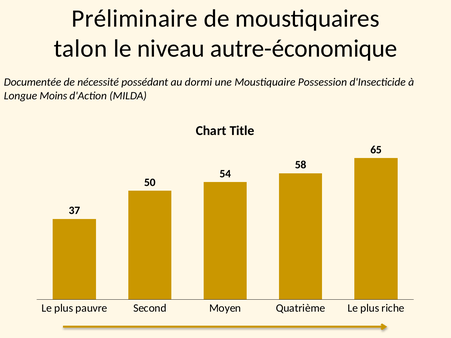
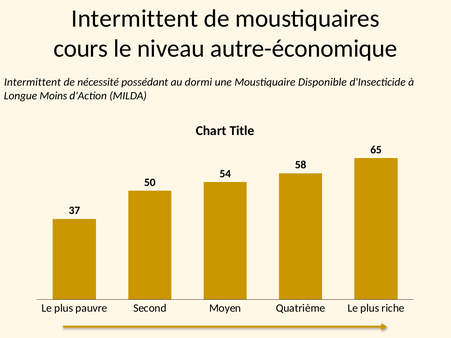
Préliminaire: Préliminaire -> Intermittent (135, 18)
talon: talon -> cours (81, 49)
Documentée: Documentée -> Intermittent (32, 82)
Possession: Possession -> Disponible (322, 82)
